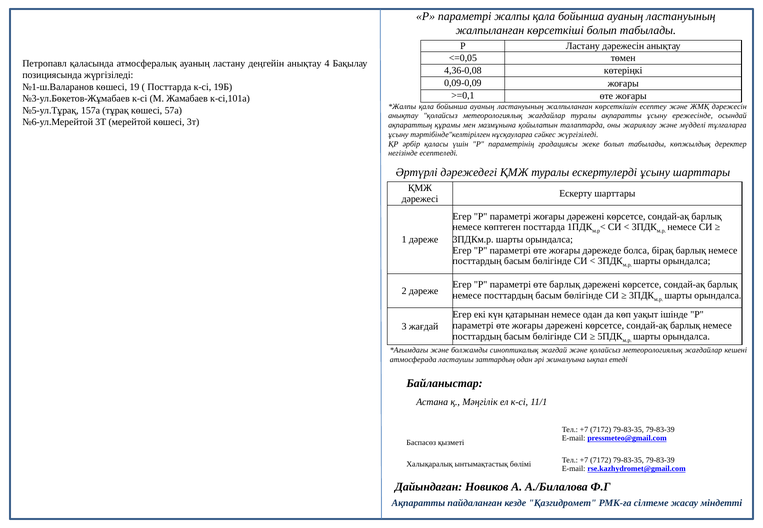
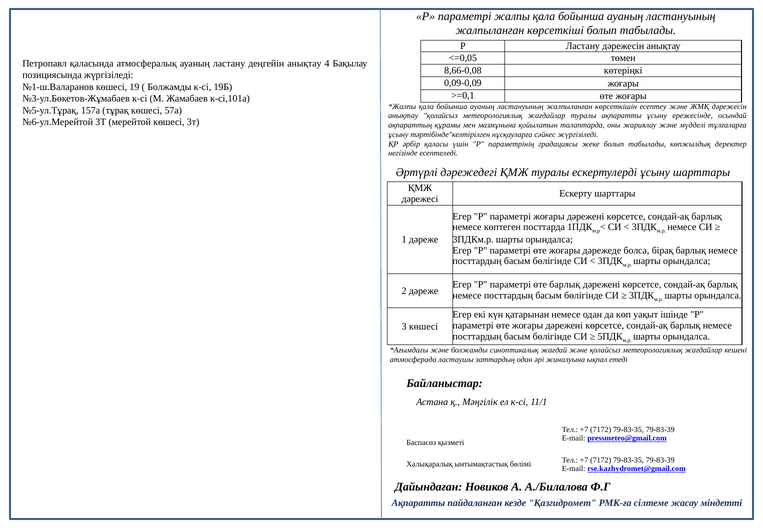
4,36-0,08: 4,36-0,08 -> 8,66-0,08 (463, 71)
Посттарда: Посттарда -> Болжамды (169, 87)
3 жағдай: жағдай -> көшесі (424, 326)
